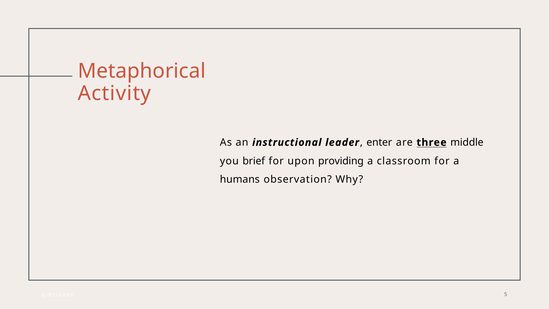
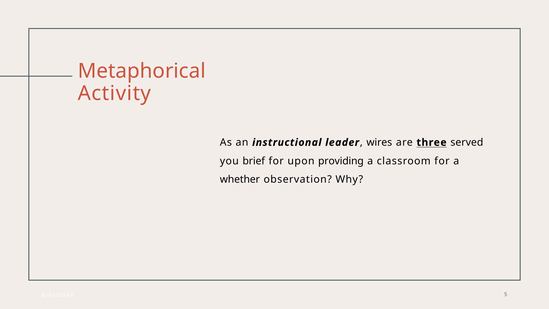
enter: enter -> wires (379, 142)
middle: middle -> served (467, 142)
humans: humans -> whether (240, 179)
